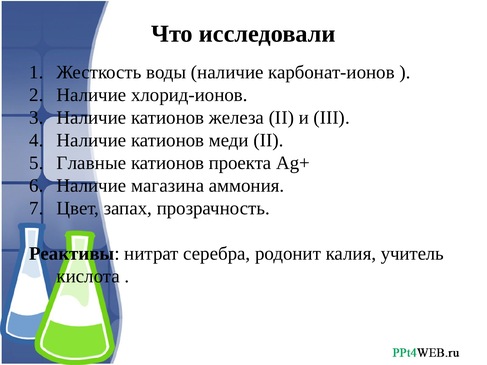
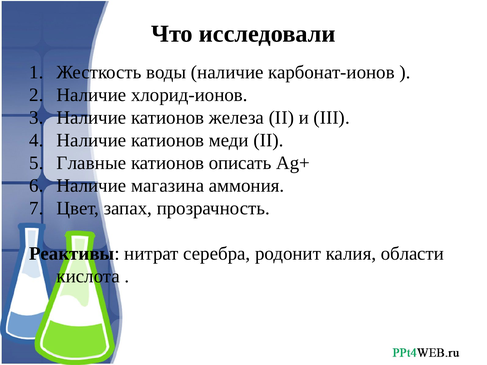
проекта: проекта -> описать (240, 163)
учитель: учитель -> области (412, 254)
